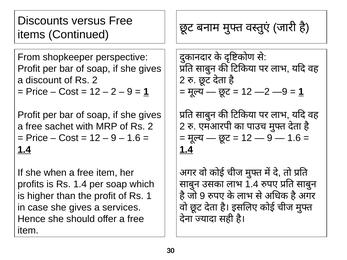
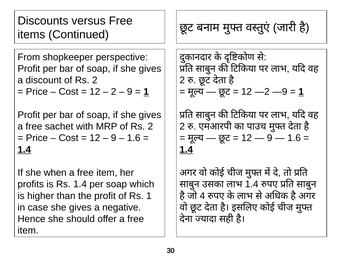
9: 9 -> 4 (202, 196)
services: services -> negative (122, 208)
